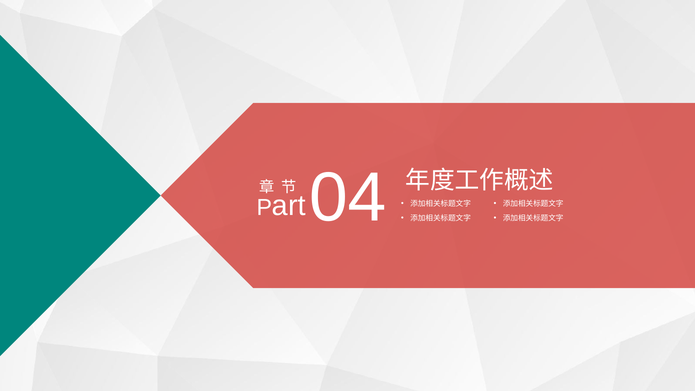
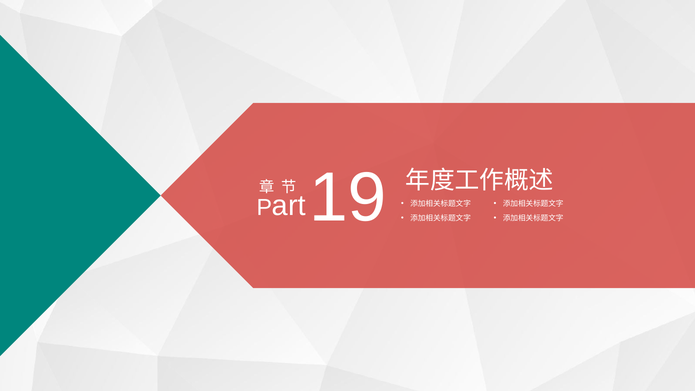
04: 04 -> 19 (348, 198)
